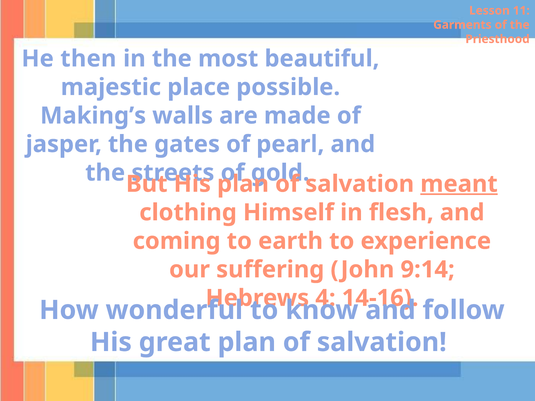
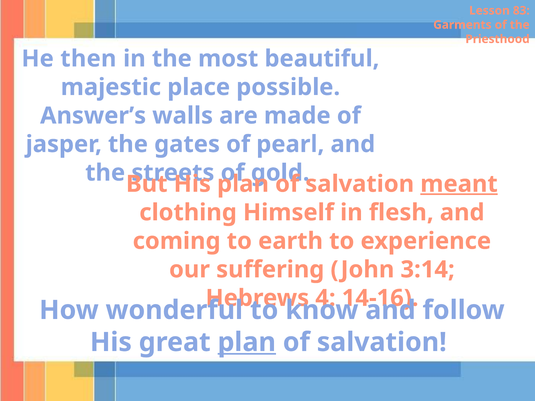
11: 11 -> 83 (521, 11)
Making’s: Making’s -> Answer’s (93, 116)
9:14: 9:14 -> 3:14 (428, 270)
plan underline: none -> present (247, 342)
